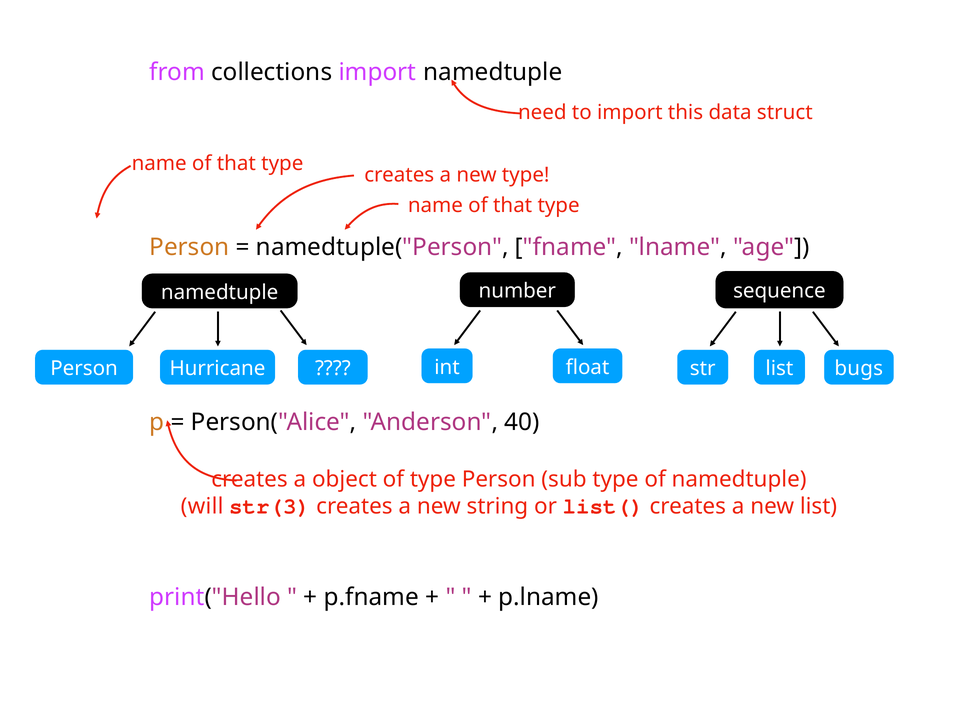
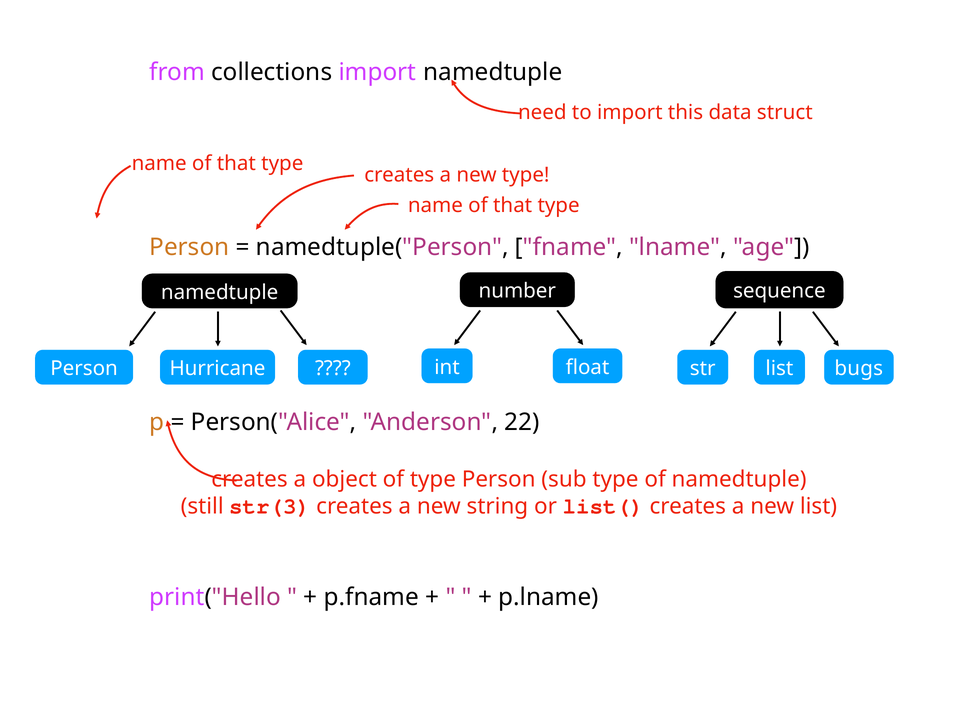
40: 40 -> 22 (522, 422)
will: will -> still (202, 507)
